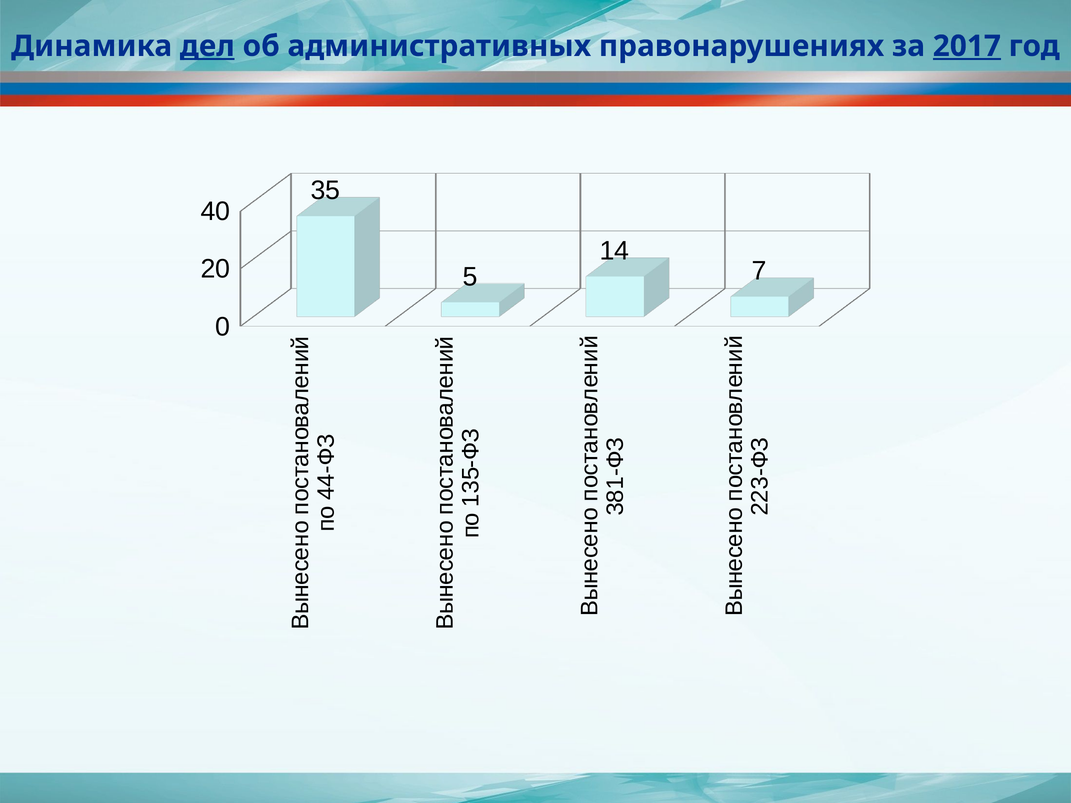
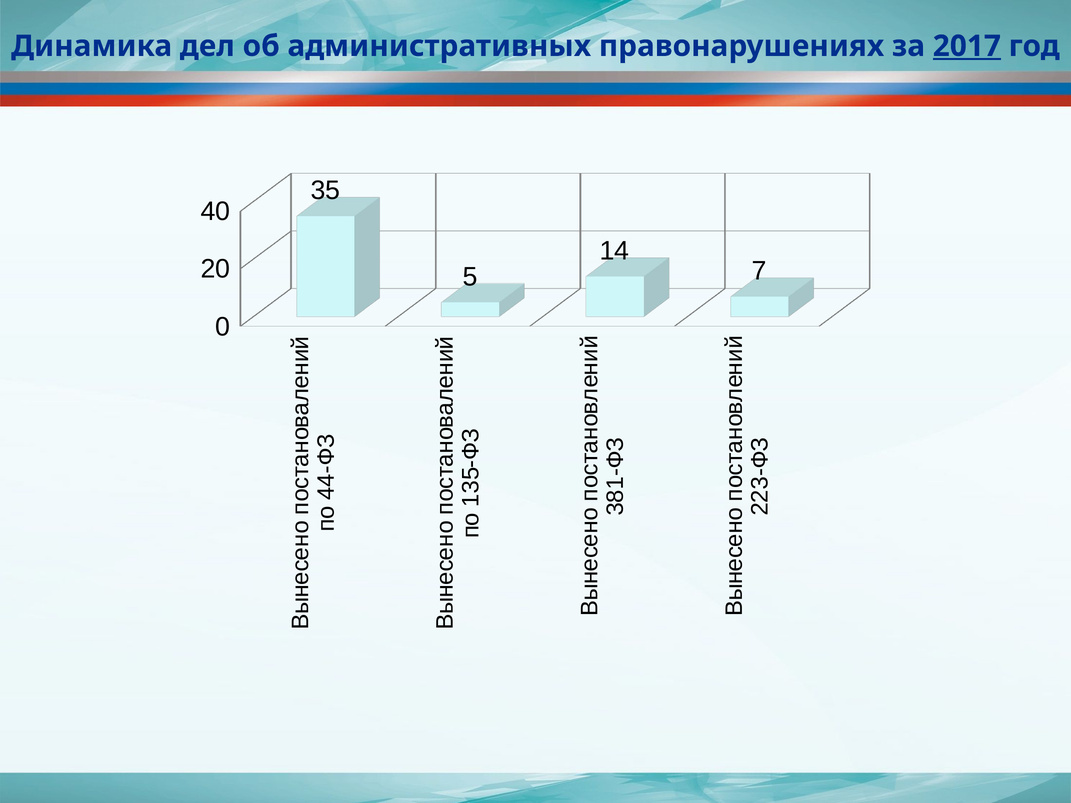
дел underline: present -> none (207, 46)
